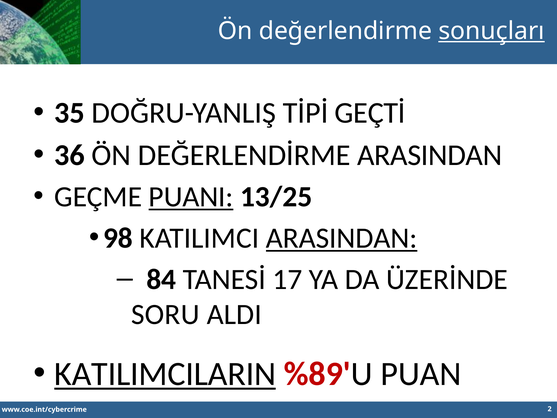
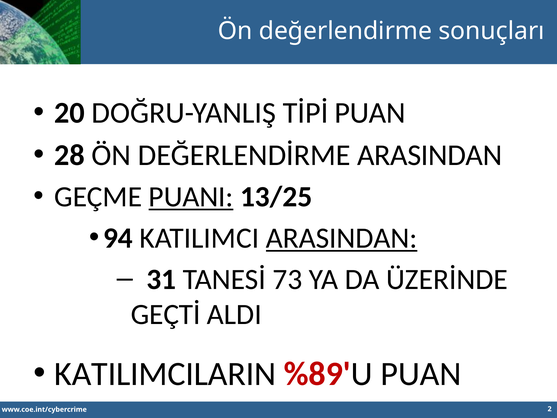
sonuçları underline: present -> none (492, 31)
35: 35 -> 20 (70, 113)
TİPİ GEÇTİ: GEÇTİ -> PUAN (370, 113)
36: 36 -> 28 (70, 155)
98: 98 -> 94 (118, 238)
84: 84 -> 31 (161, 279)
17: 17 -> 73 (287, 279)
SORU: SORU -> GEÇTİ (166, 314)
KATILIMCILARIN underline: present -> none (165, 374)
